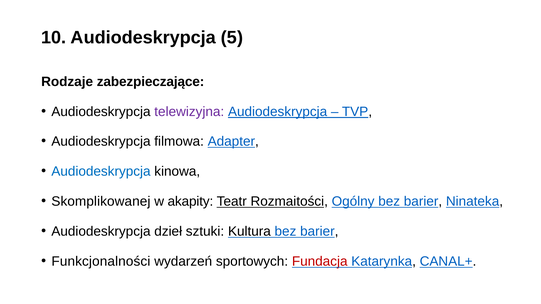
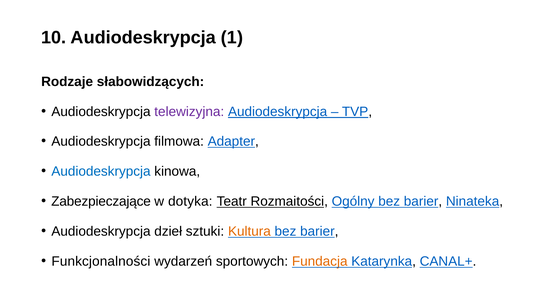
5: 5 -> 1 (232, 38)
zabezpieczające: zabezpieczające -> słabowidzących (151, 82)
Skomplikowanej: Skomplikowanej -> Zabezpieczające (101, 202)
akapity: akapity -> dotyka (190, 202)
Kultura colour: black -> orange (249, 232)
Fundacja colour: red -> orange (320, 262)
